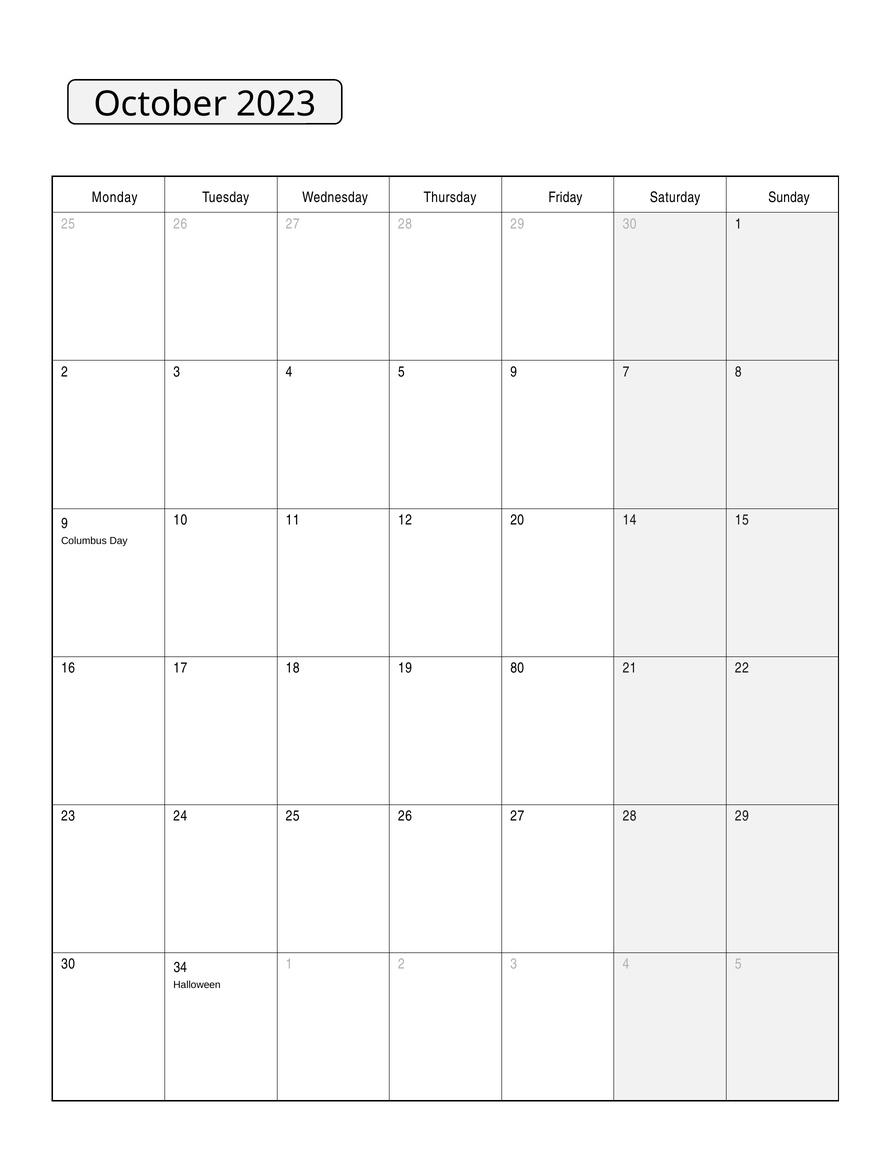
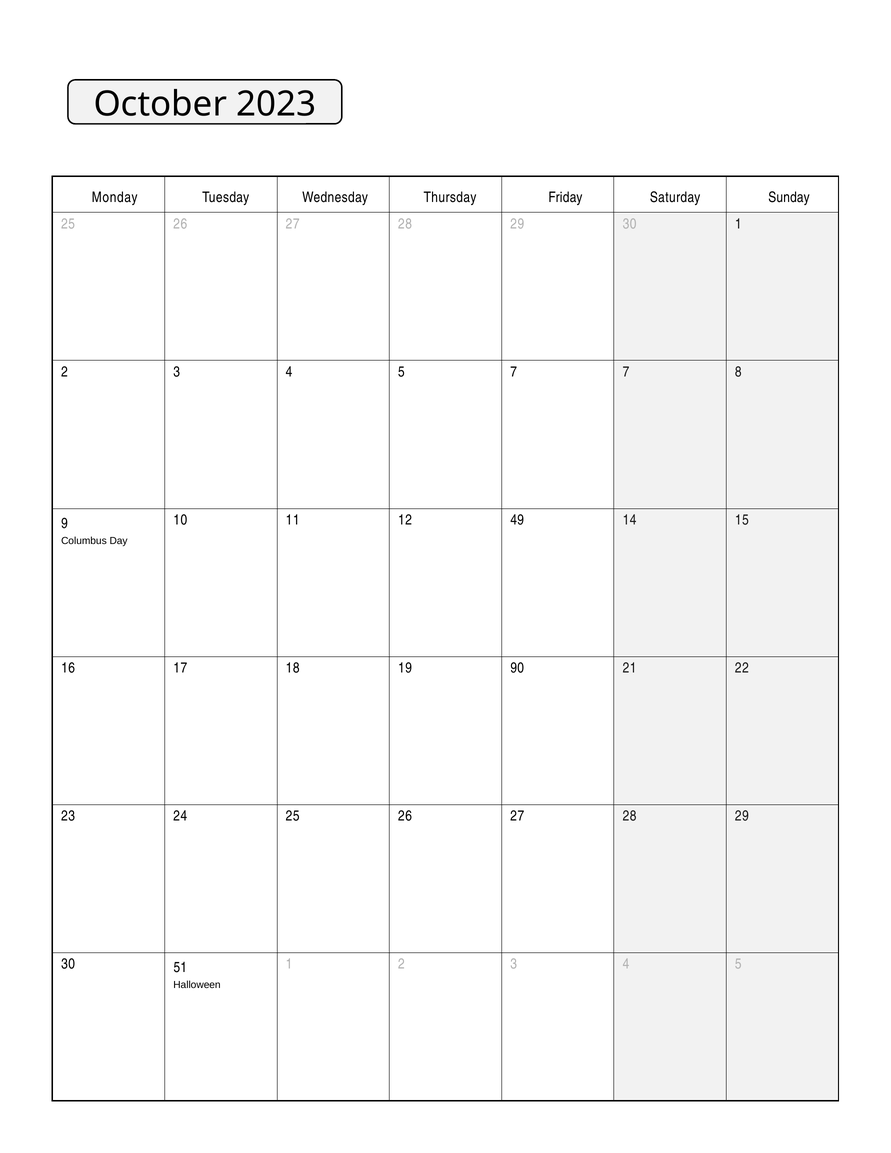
5 9: 9 -> 7 (514, 372)
20: 20 -> 49 (517, 520)
80: 80 -> 90 (517, 668)
34: 34 -> 51 (180, 967)
